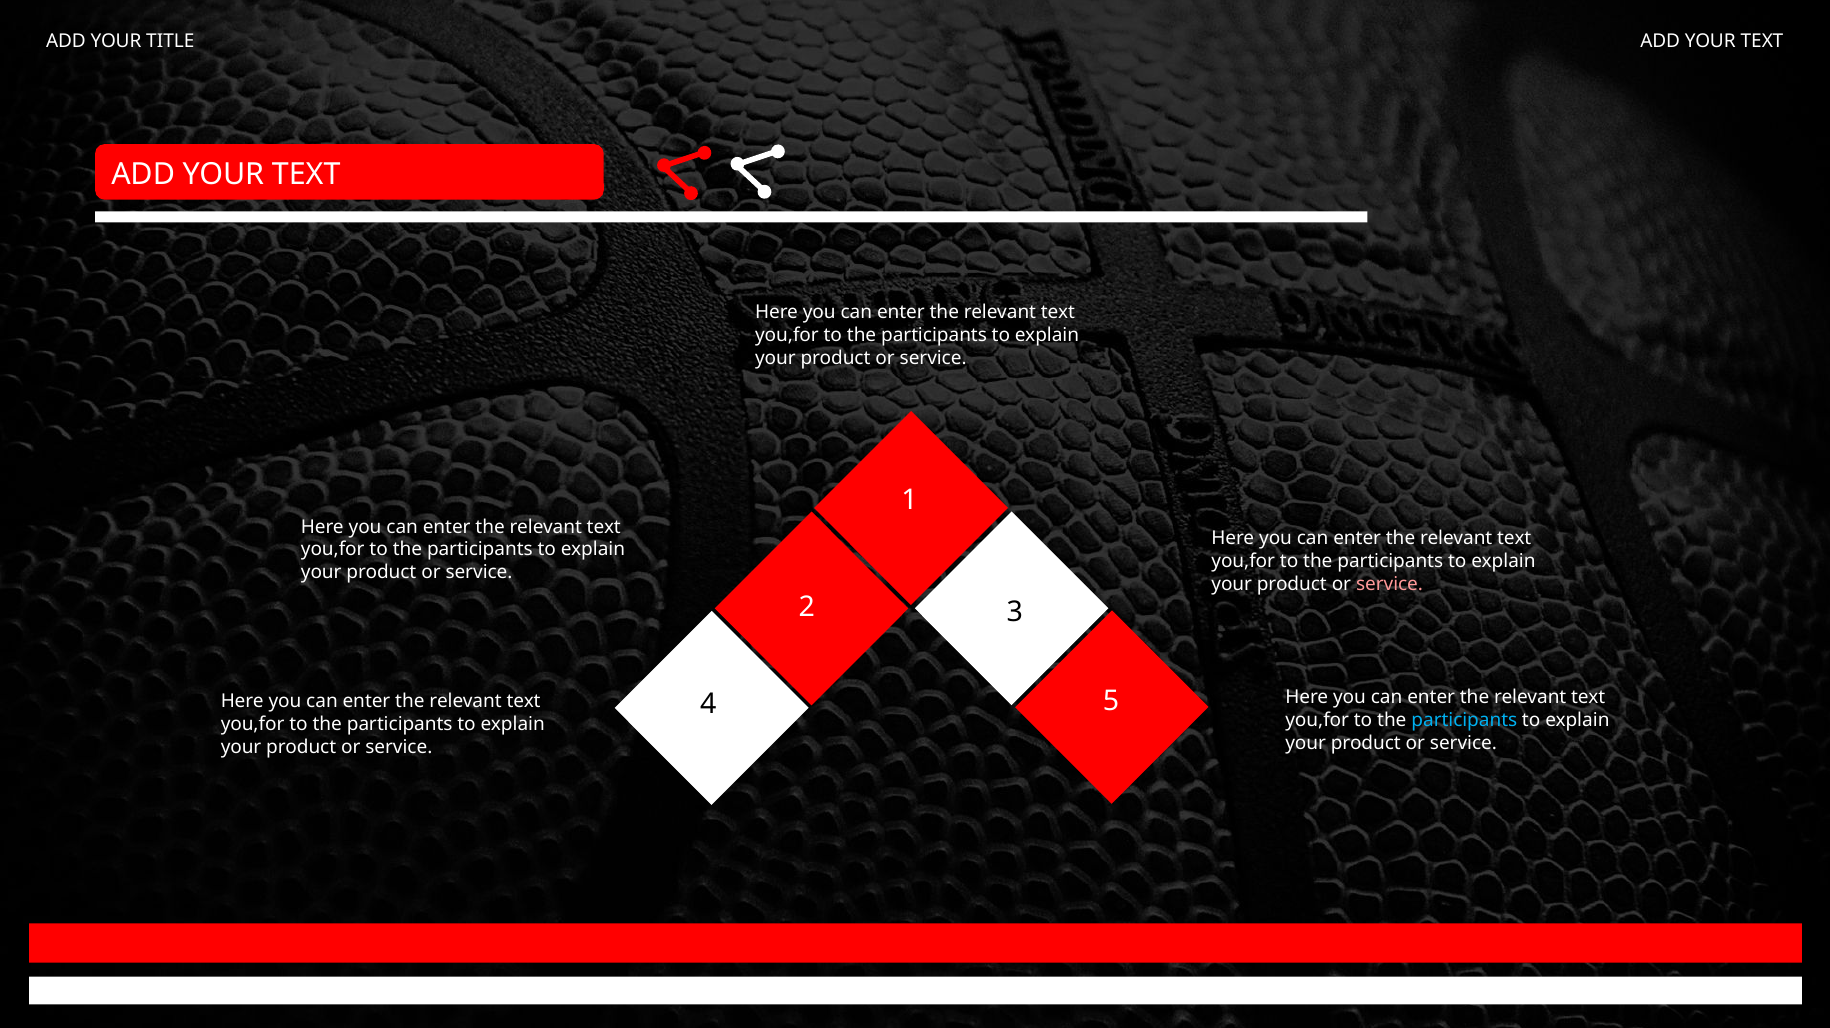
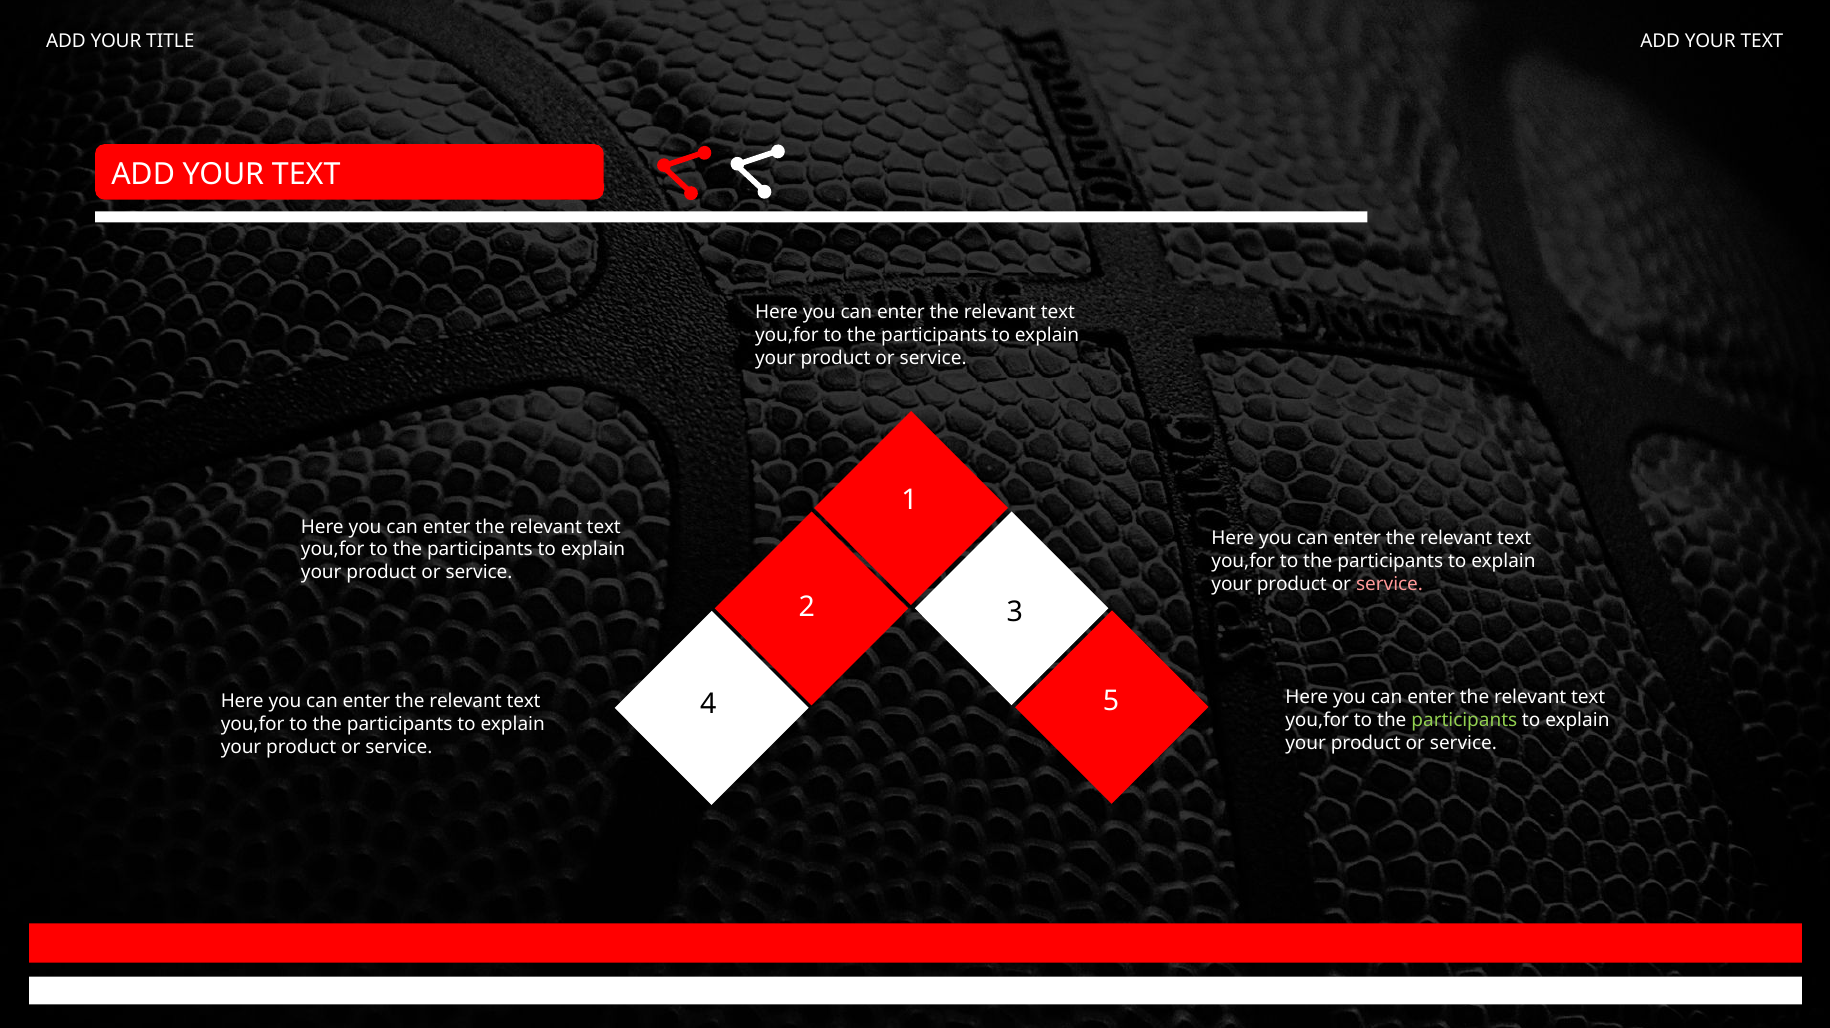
participants colour: light blue -> light green (1464, 720)
